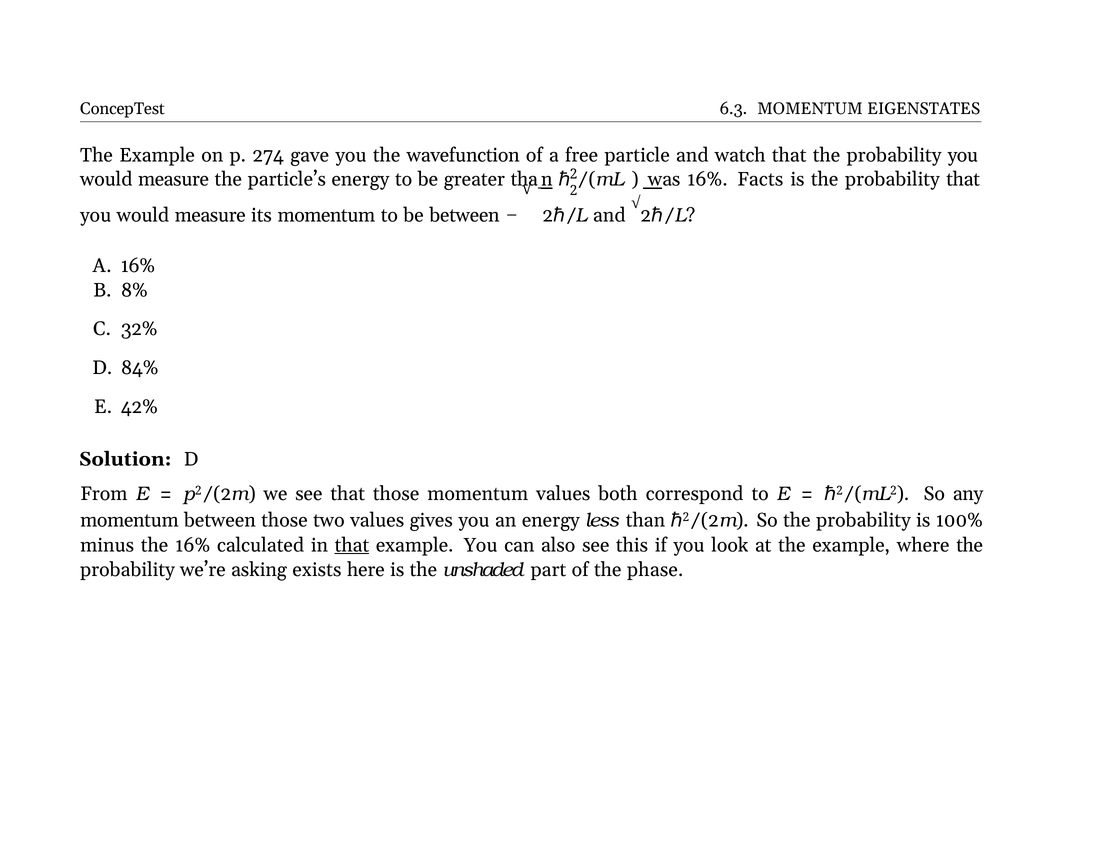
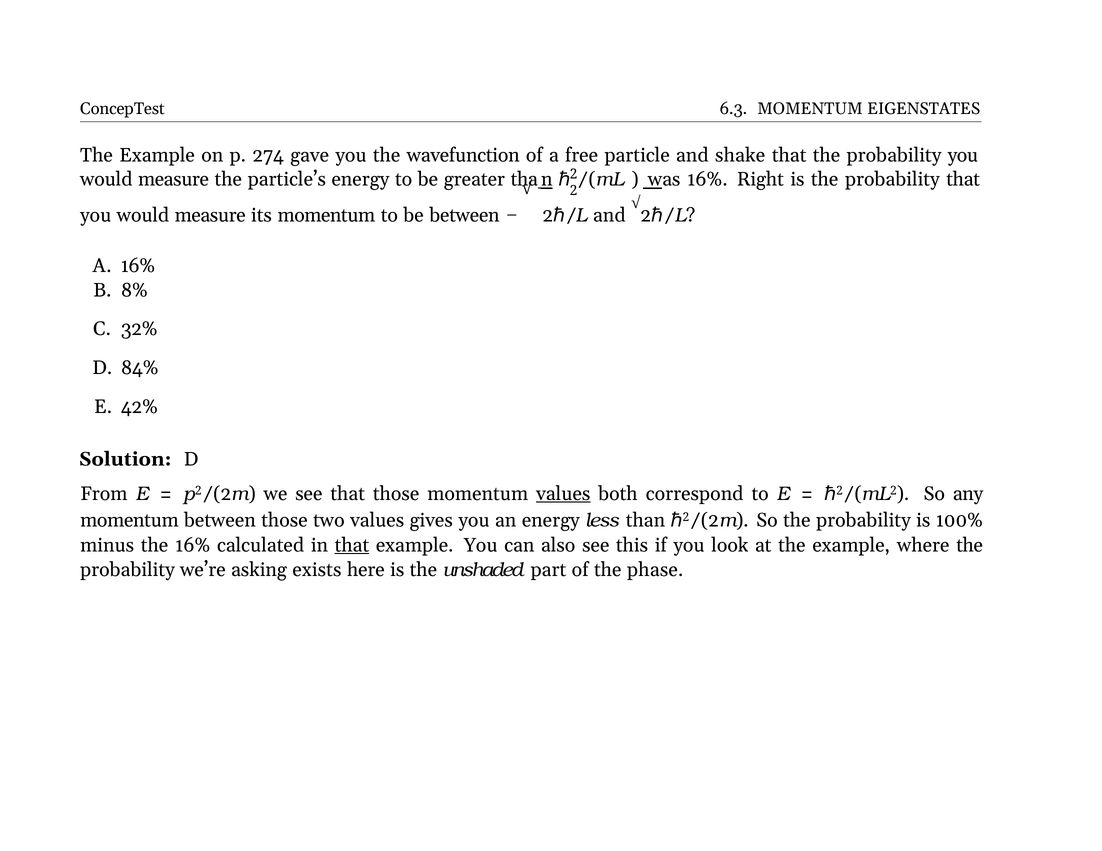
watch: watch -> shake (740, 156)
Facts: Facts -> Right (760, 180)
values underline: none -> present (563, 494)
